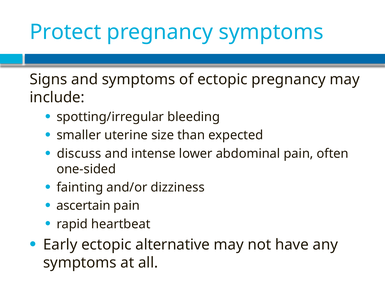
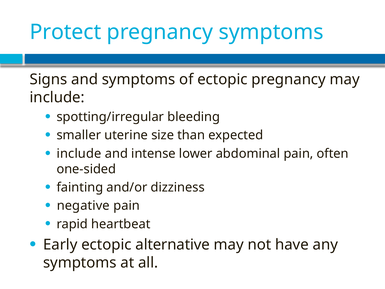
discuss: discuss -> include (79, 153)
ascertain: ascertain -> negative (83, 206)
